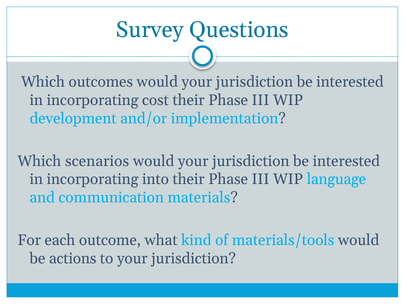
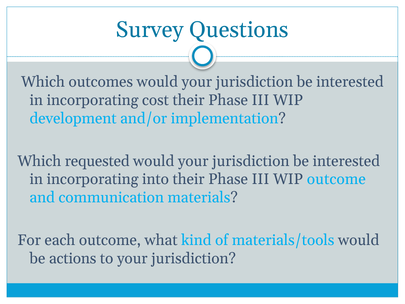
scenarios: scenarios -> requested (97, 161)
WIP language: language -> outcome (336, 179)
